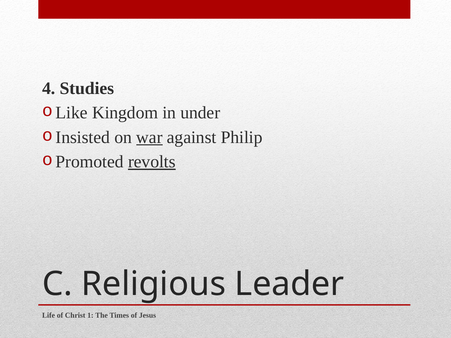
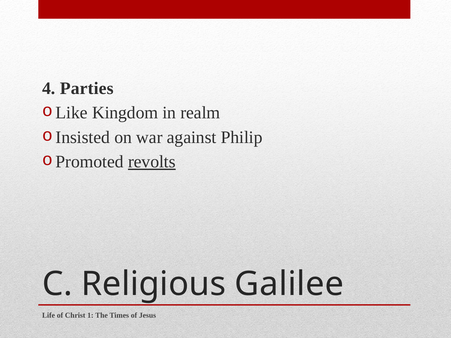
Studies: Studies -> Parties (87, 88)
under: under -> realm (200, 113)
war underline: present -> none (149, 137)
Leader: Leader -> Galilee (289, 284)
